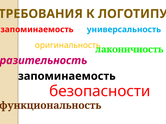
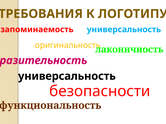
запоминаемость: запоминаемость -> универсальность (67, 76)
